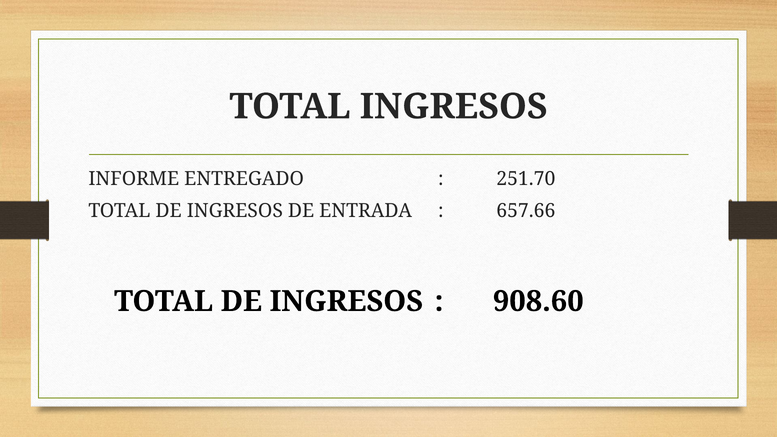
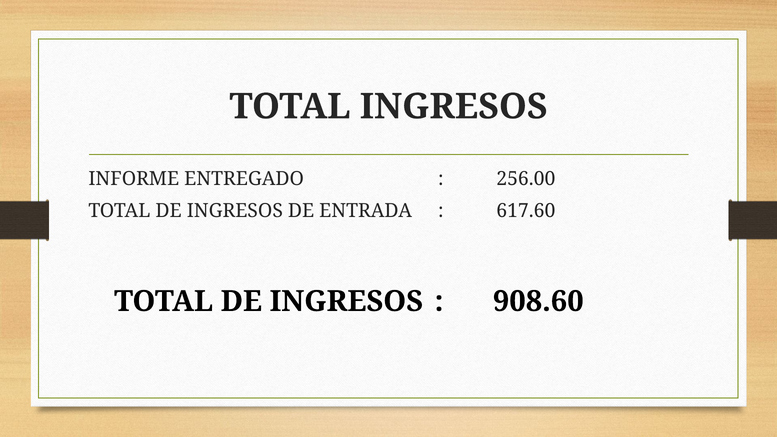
251.70: 251.70 -> 256.00 (526, 179)
657.66: 657.66 -> 617.60 (526, 211)
